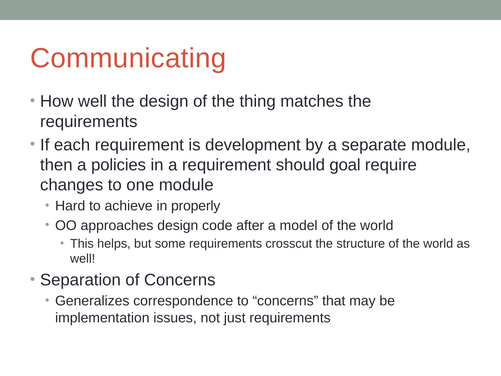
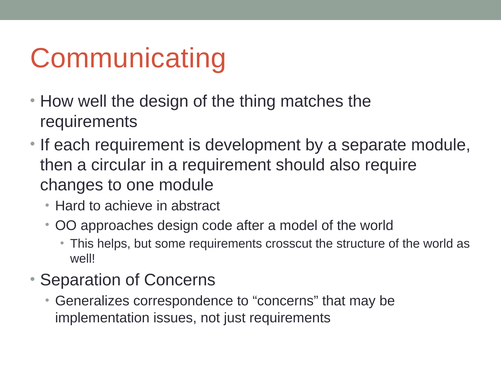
policies: policies -> circular (118, 165)
goal: goal -> also (345, 165)
properly: properly -> abstract (196, 206)
